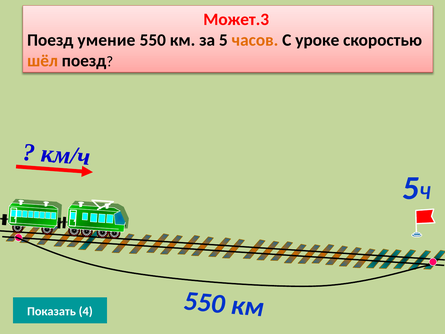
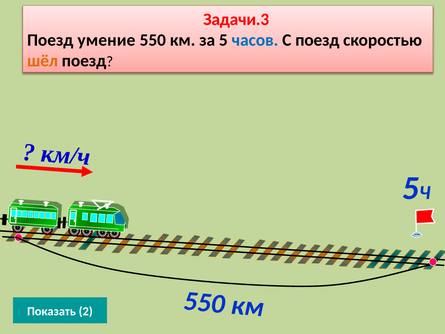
Может.3: Может.3 -> Задачи.3 (236, 19)
часов colour: orange -> blue (255, 40)
С уроке: уроке -> поезд (317, 40)
4: 4 -> 2 (86, 311)
